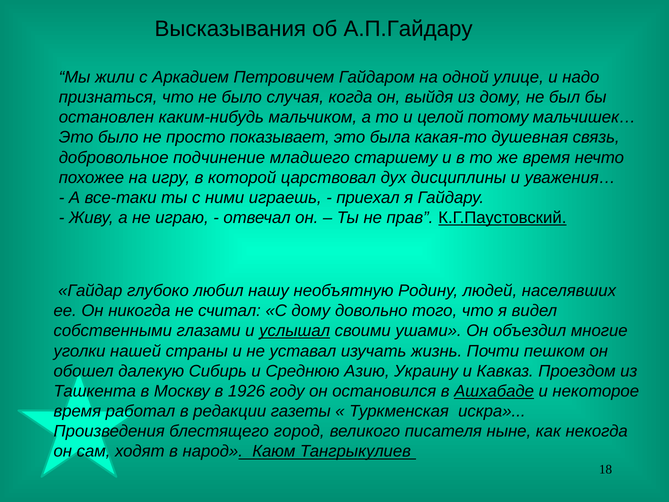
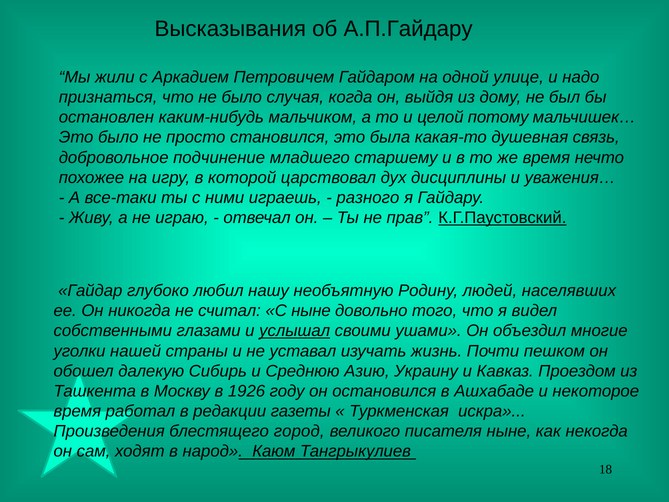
показывает: показывает -> становился (280, 137)
приехал: приехал -> разного (368, 198)
С дому: дому -> ныне (311, 311)
Ашхабаде underline: present -> none (494, 391)
